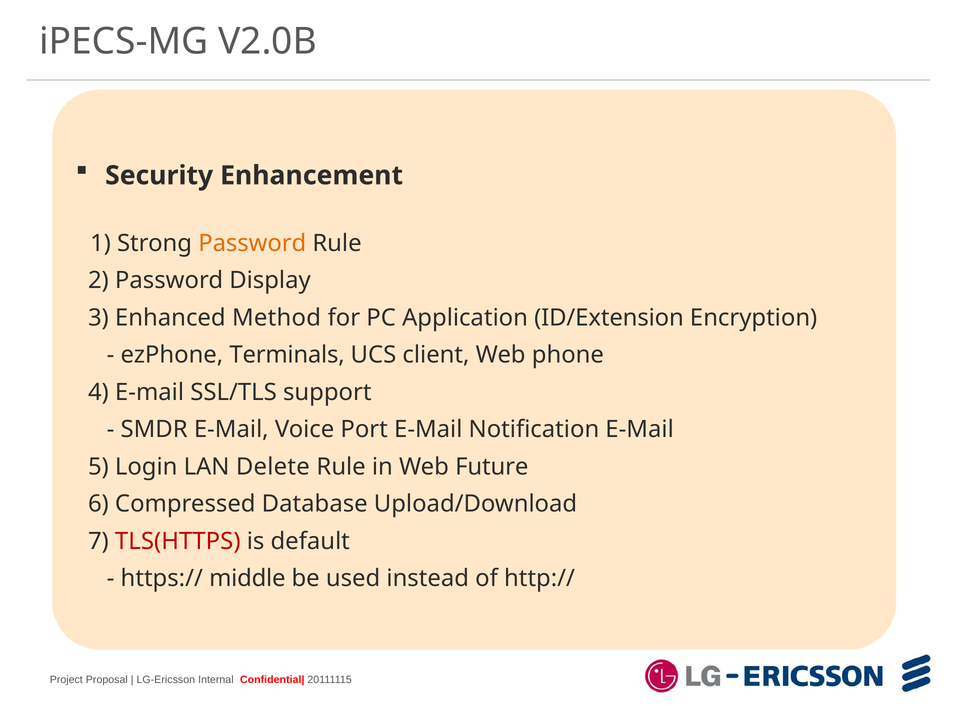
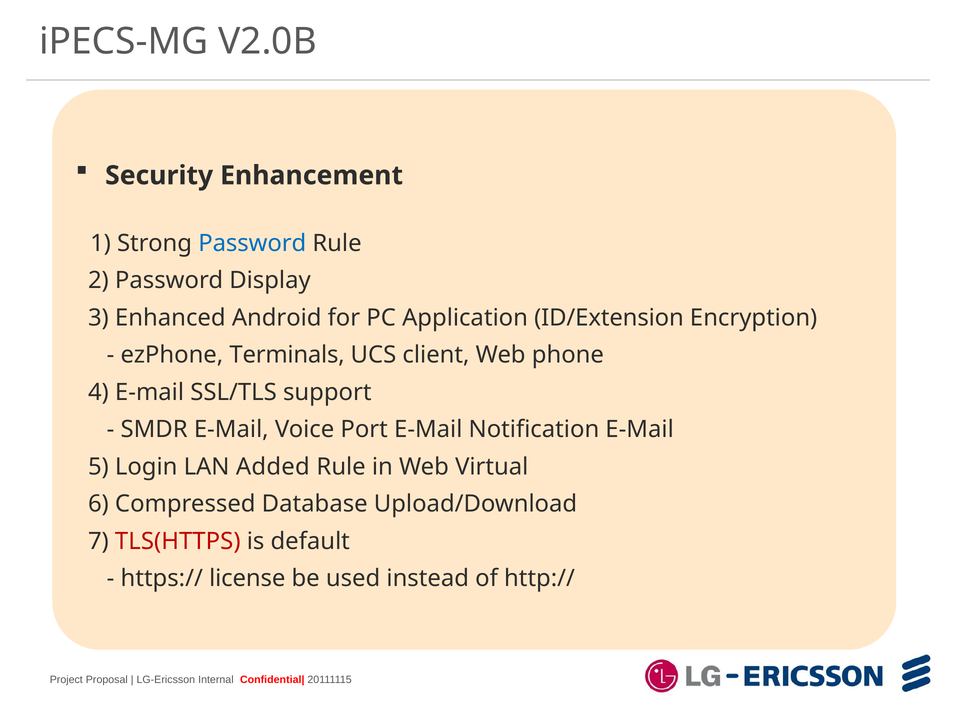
Password colour: orange -> blue (252, 243)
Method: Method -> Android (277, 318)
Delete: Delete -> Added (273, 467)
Future: Future -> Virtual (492, 467)
middle: middle -> license (247, 579)
